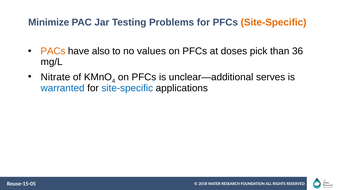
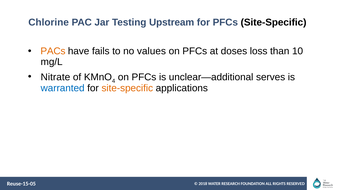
Minimize: Minimize -> Chlorine (49, 22)
Problems: Problems -> Upstream (172, 22)
Site-Specific colour: orange -> black (274, 22)
also: also -> fails (101, 51)
pick: pick -> loss (259, 51)
36: 36 -> 10 (298, 51)
site-specific colour: blue -> orange (127, 88)
